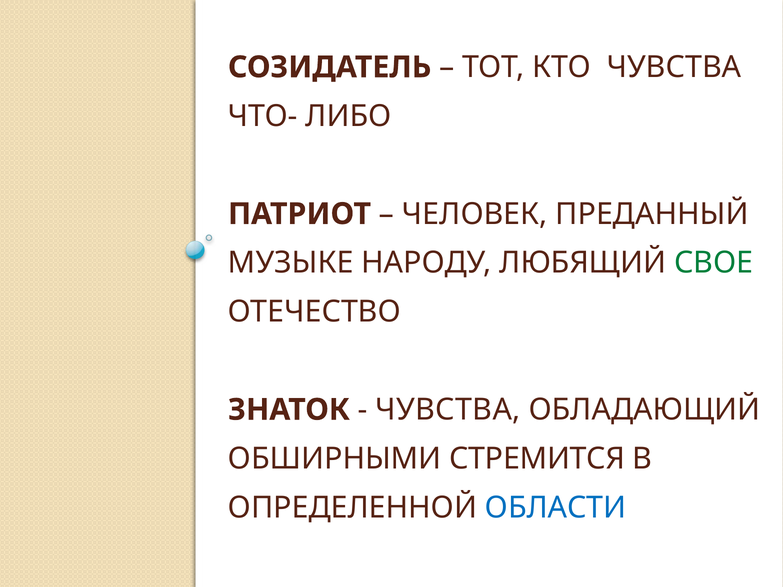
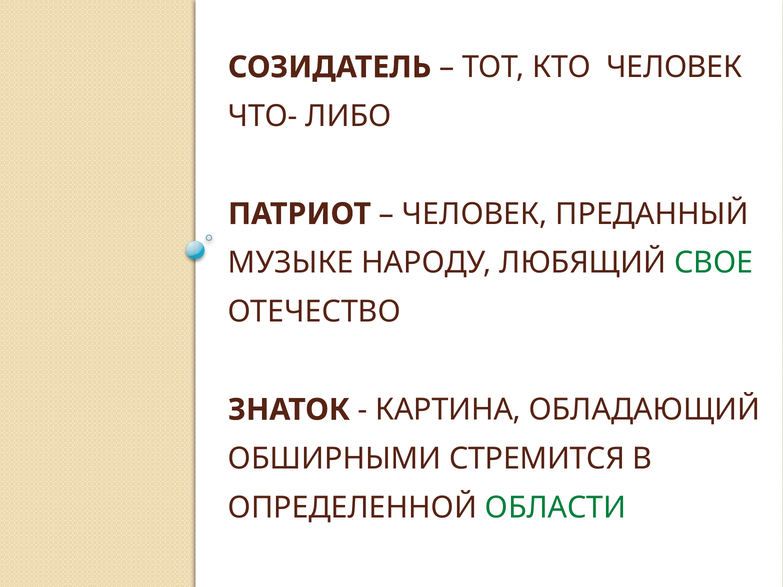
КТО ЧУВСТВА: ЧУВСТВА -> ЧЕЛОВЕК (674, 67)
ЧУВСТВА: ЧУВСТВА -> КАРТИНА (448, 410)
ОБЛАСТИ colour: blue -> green (556, 508)
